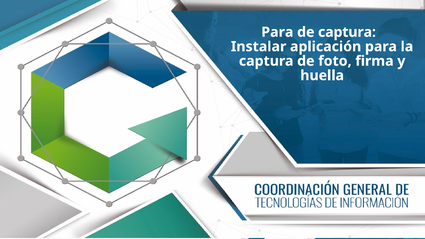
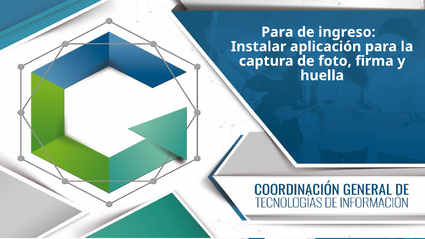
de captura: captura -> ingreso (347, 32)
